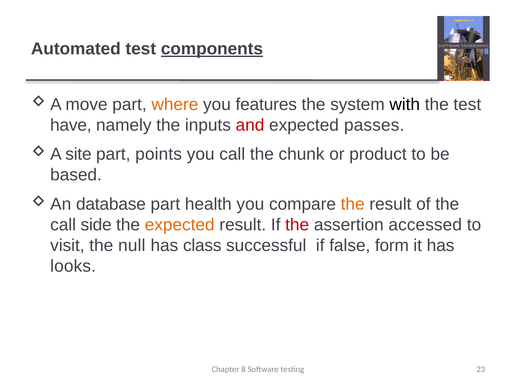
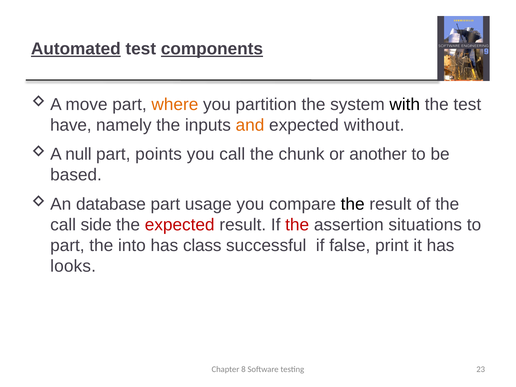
Automated underline: none -> present (76, 49)
features: features -> partition (266, 104)
and colour: red -> orange (250, 125)
passes: passes -> without (374, 125)
site: site -> null (78, 154)
product: product -> another (378, 154)
health: health -> usage (208, 204)
the colour: orange -> black (353, 204)
expected colour: orange -> red (180, 225)
accessed: accessed -> situations (425, 225)
visit: visit -> part (67, 245)
null: null -> into (132, 245)
form: form -> print (392, 245)
